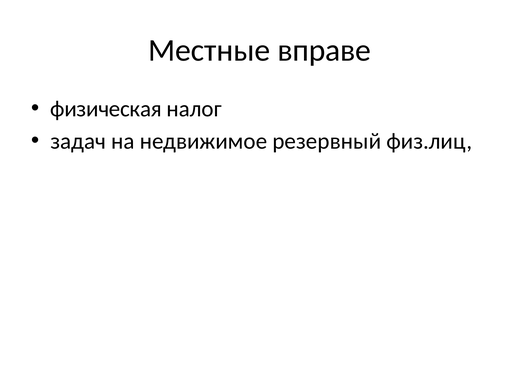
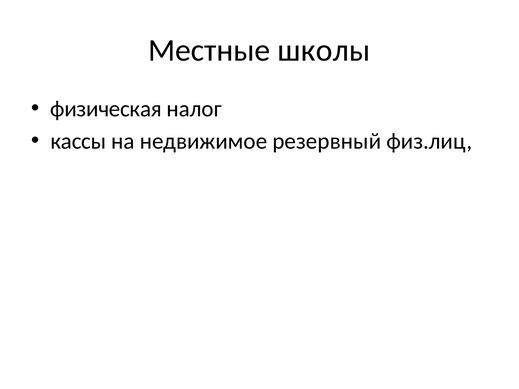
вправе: вправе -> школы (324, 50)
задач: задач -> кассы (78, 141)
